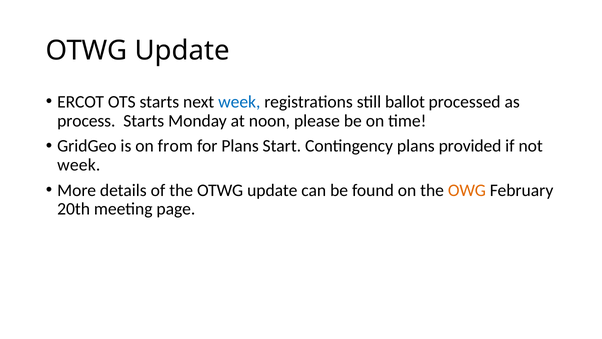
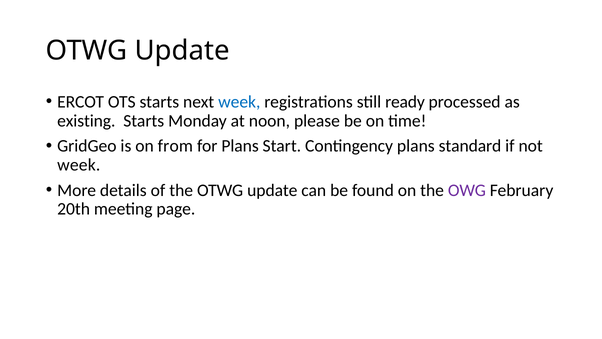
ballot: ballot -> ready (405, 102)
process: process -> existing (86, 121)
provided: provided -> standard (470, 146)
OWG colour: orange -> purple (467, 190)
